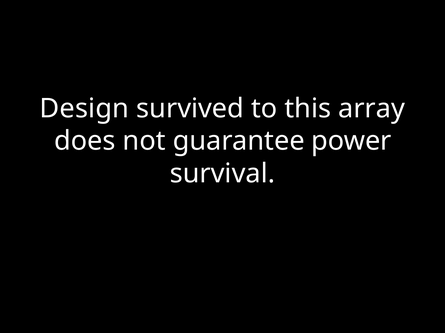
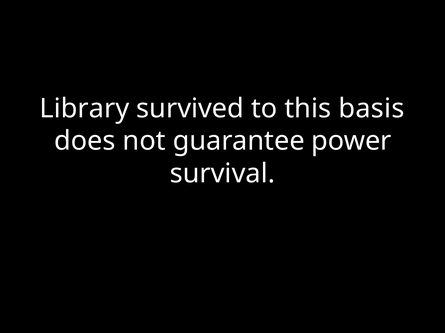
Design: Design -> Library (84, 109)
array: array -> basis (371, 109)
